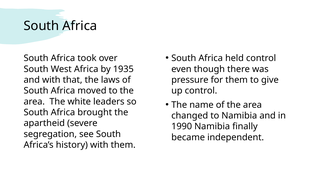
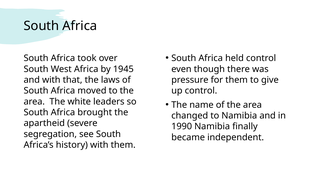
1935: 1935 -> 1945 (123, 69)
